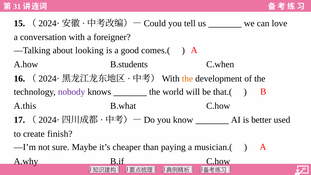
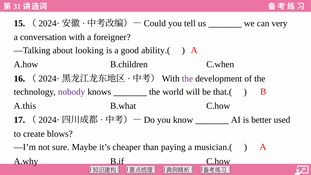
love: love -> very (280, 23)
comes.(: comes.( -> ability.( (156, 50)
B.students: B.students -> B.children (129, 64)
the colour: orange -> purple (187, 79)
finish: finish -> blows (60, 134)
